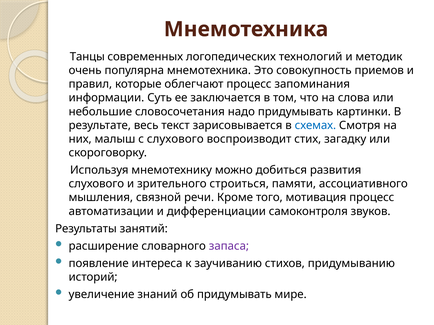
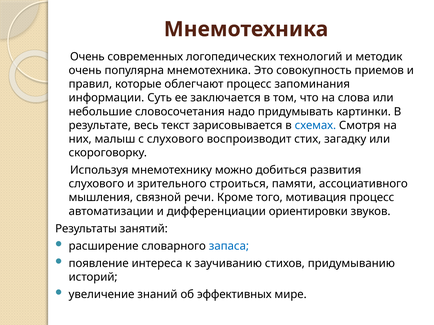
Танцы: Танцы -> Очень (87, 57)
самоконтроля: самоконтроля -> ориентировки (308, 212)
запаса colour: purple -> blue (229, 246)
об придумывать: придумывать -> эффективных (234, 295)
